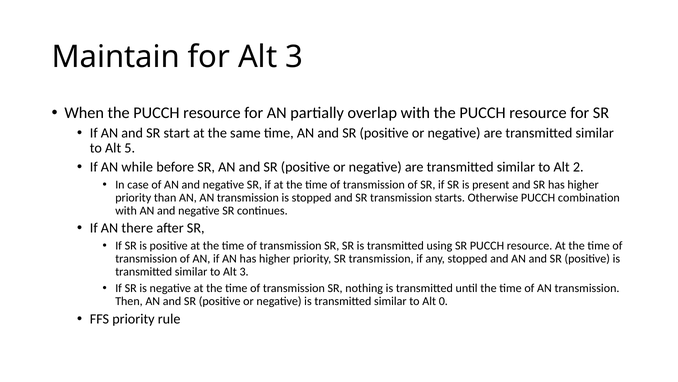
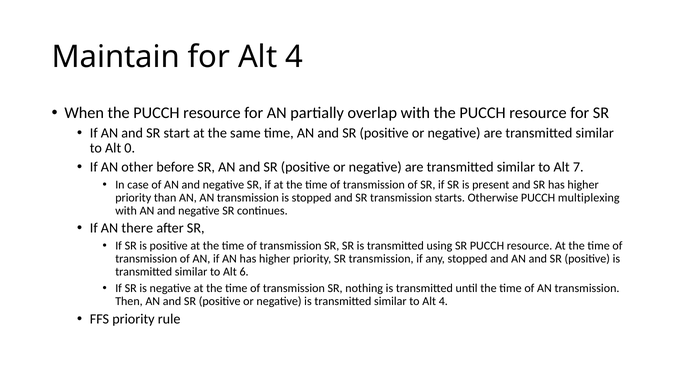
for Alt 3: 3 -> 4 (294, 57)
5: 5 -> 0 (130, 148)
while: while -> other (137, 167)
2: 2 -> 7 (578, 167)
combination: combination -> multiplexing (589, 197)
to Alt 3: 3 -> 6 (244, 272)
to Alt 0: 0 -> 4 (443, 301)
